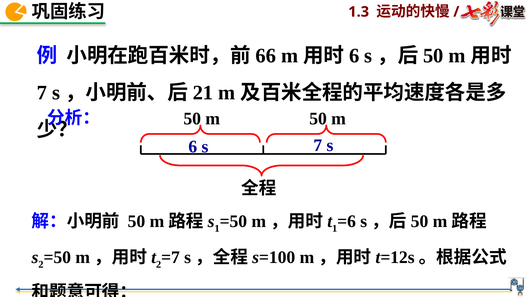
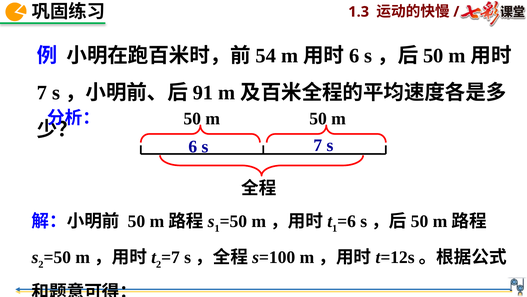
66: 66 -> 54 (266, 56)
21: 21 -> 91 (203, 93)
